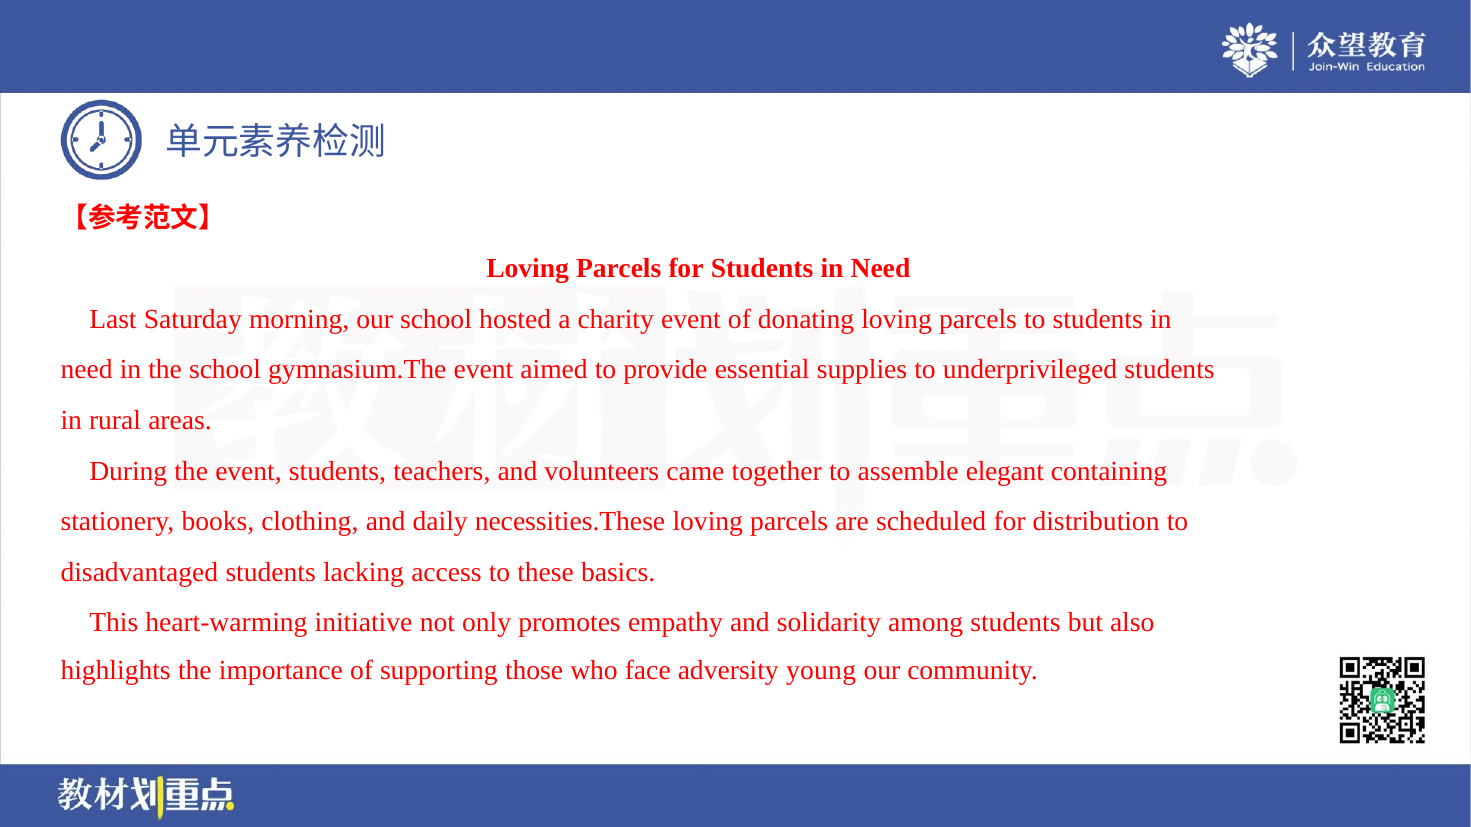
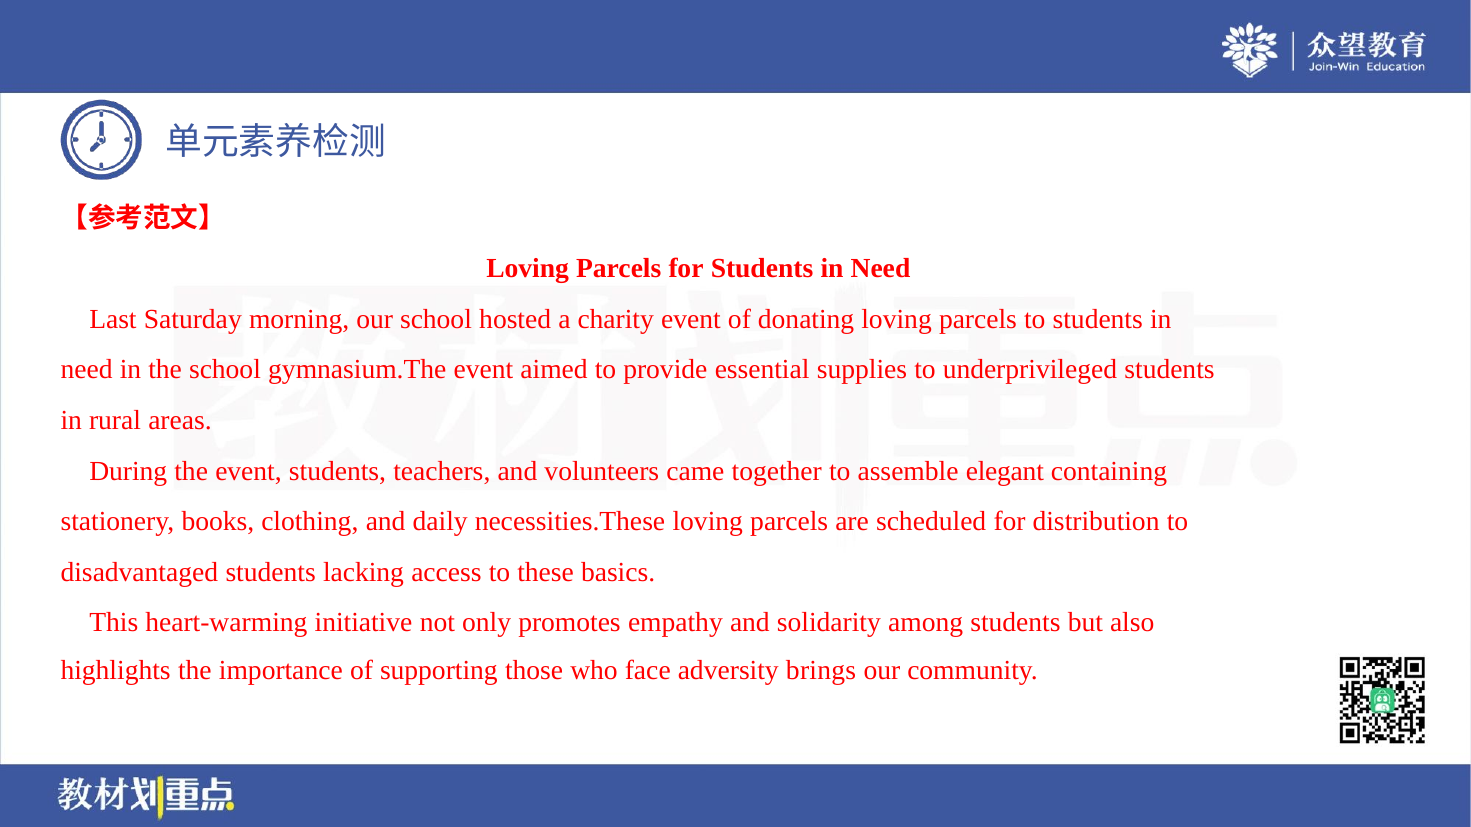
young: young -> brings (821, 670)
